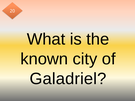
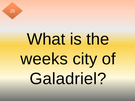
known: known -> weeks (44, 59)
